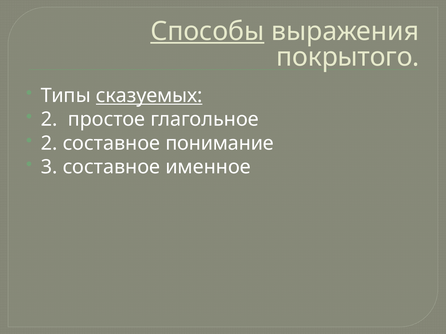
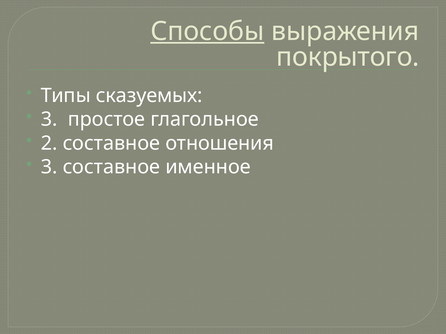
сказуемых underline: present -> none (149, 96)
2: 2 -> 3 (49, 120)
понимание: понимание -> отношения (220, 143)
